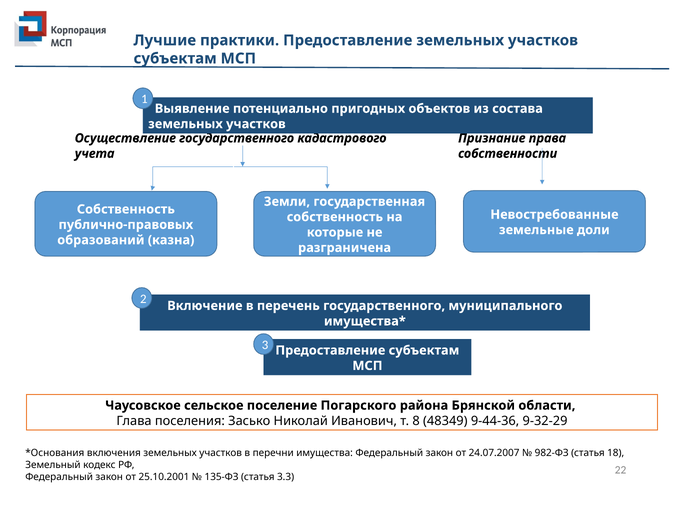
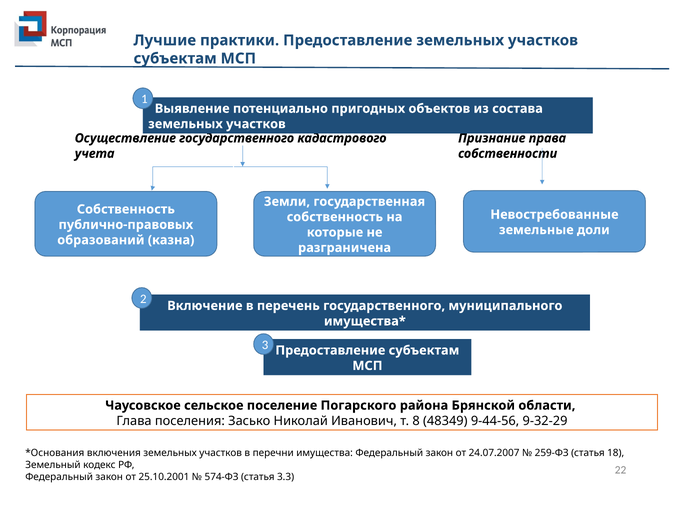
9-44-36: 9-44-36 -> 9-44-56 (495, 420)
982-ФЗ: 982-ФЗ -> 259-ФЗ (552, 453)
135-ФЗ: 135-ФЗ -> 574-ФЗ (222, 476)
